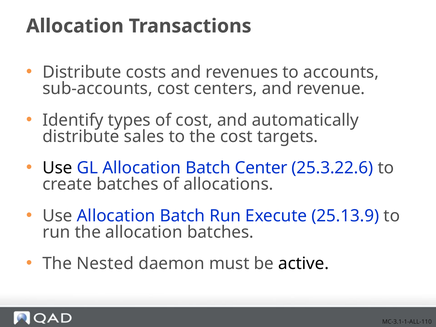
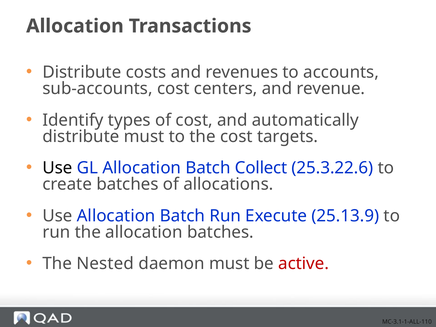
distribute sales: sales -> must (144, 136)
Center: Center -> Collect (261, 168)
active colour: black -> red (304, 264)
